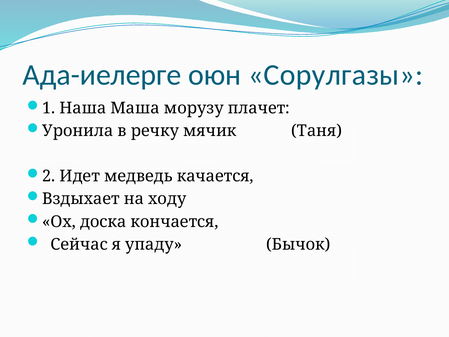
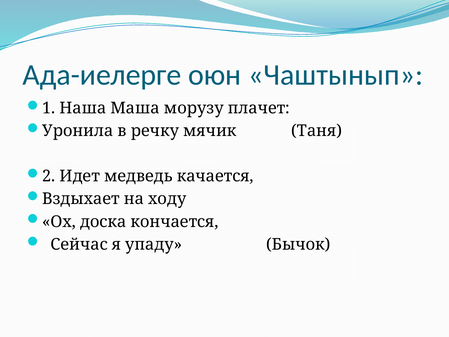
Сорулгазы: Сорулгазы -> Чаштынып (336, 75)
